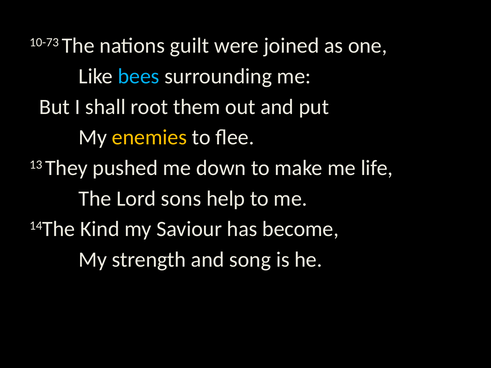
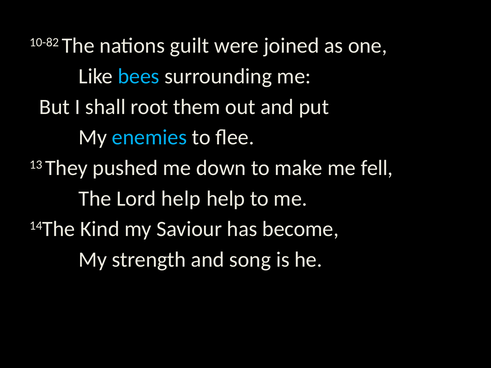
10-73: 10-73 -> 10-82 (44, 42)
enemies colour: yellow -> light blue (149, 137)
life: life -> fell (377, 168)
Lord sons: sons -> help (181, 199)
